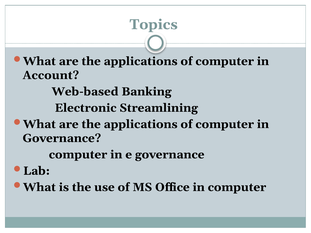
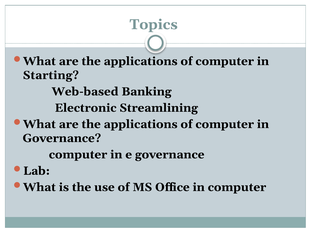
Account: Account -> Starting (51, 75)
